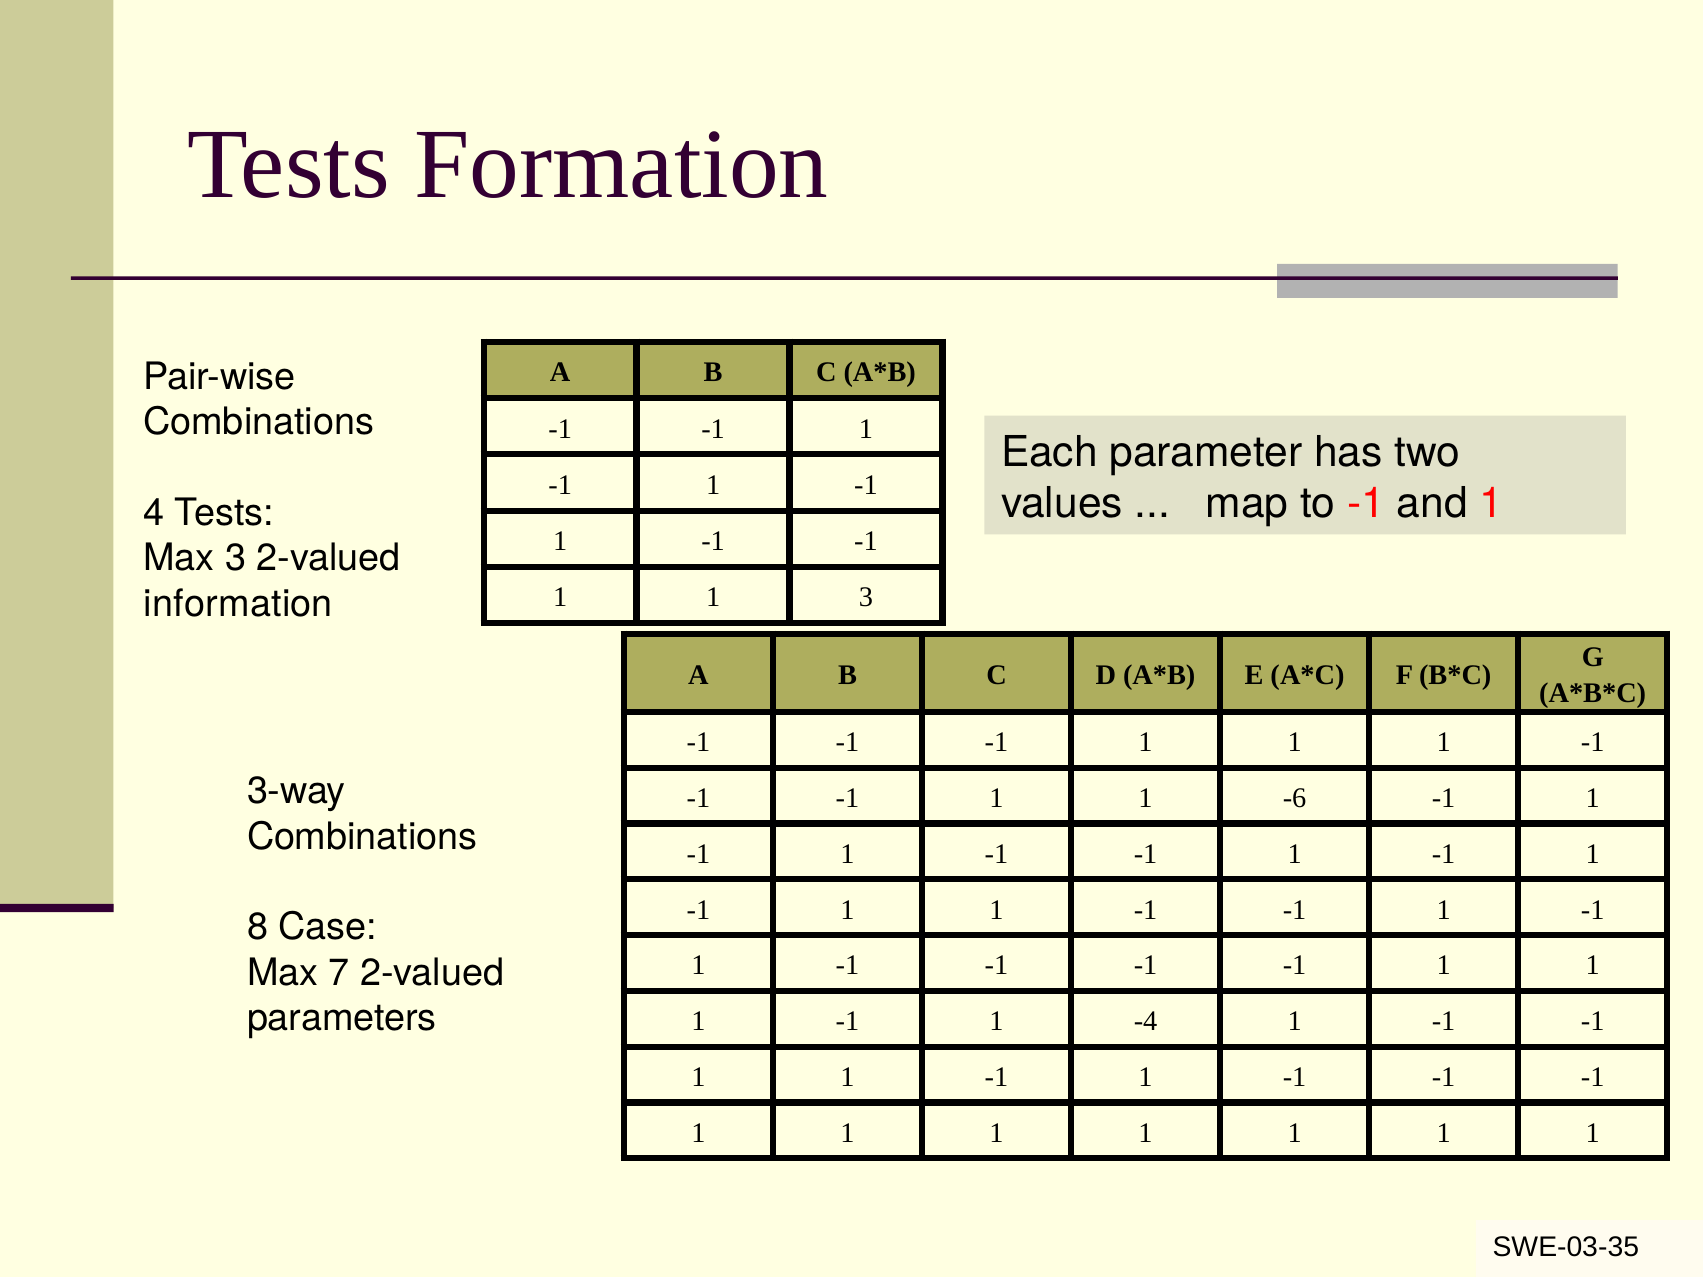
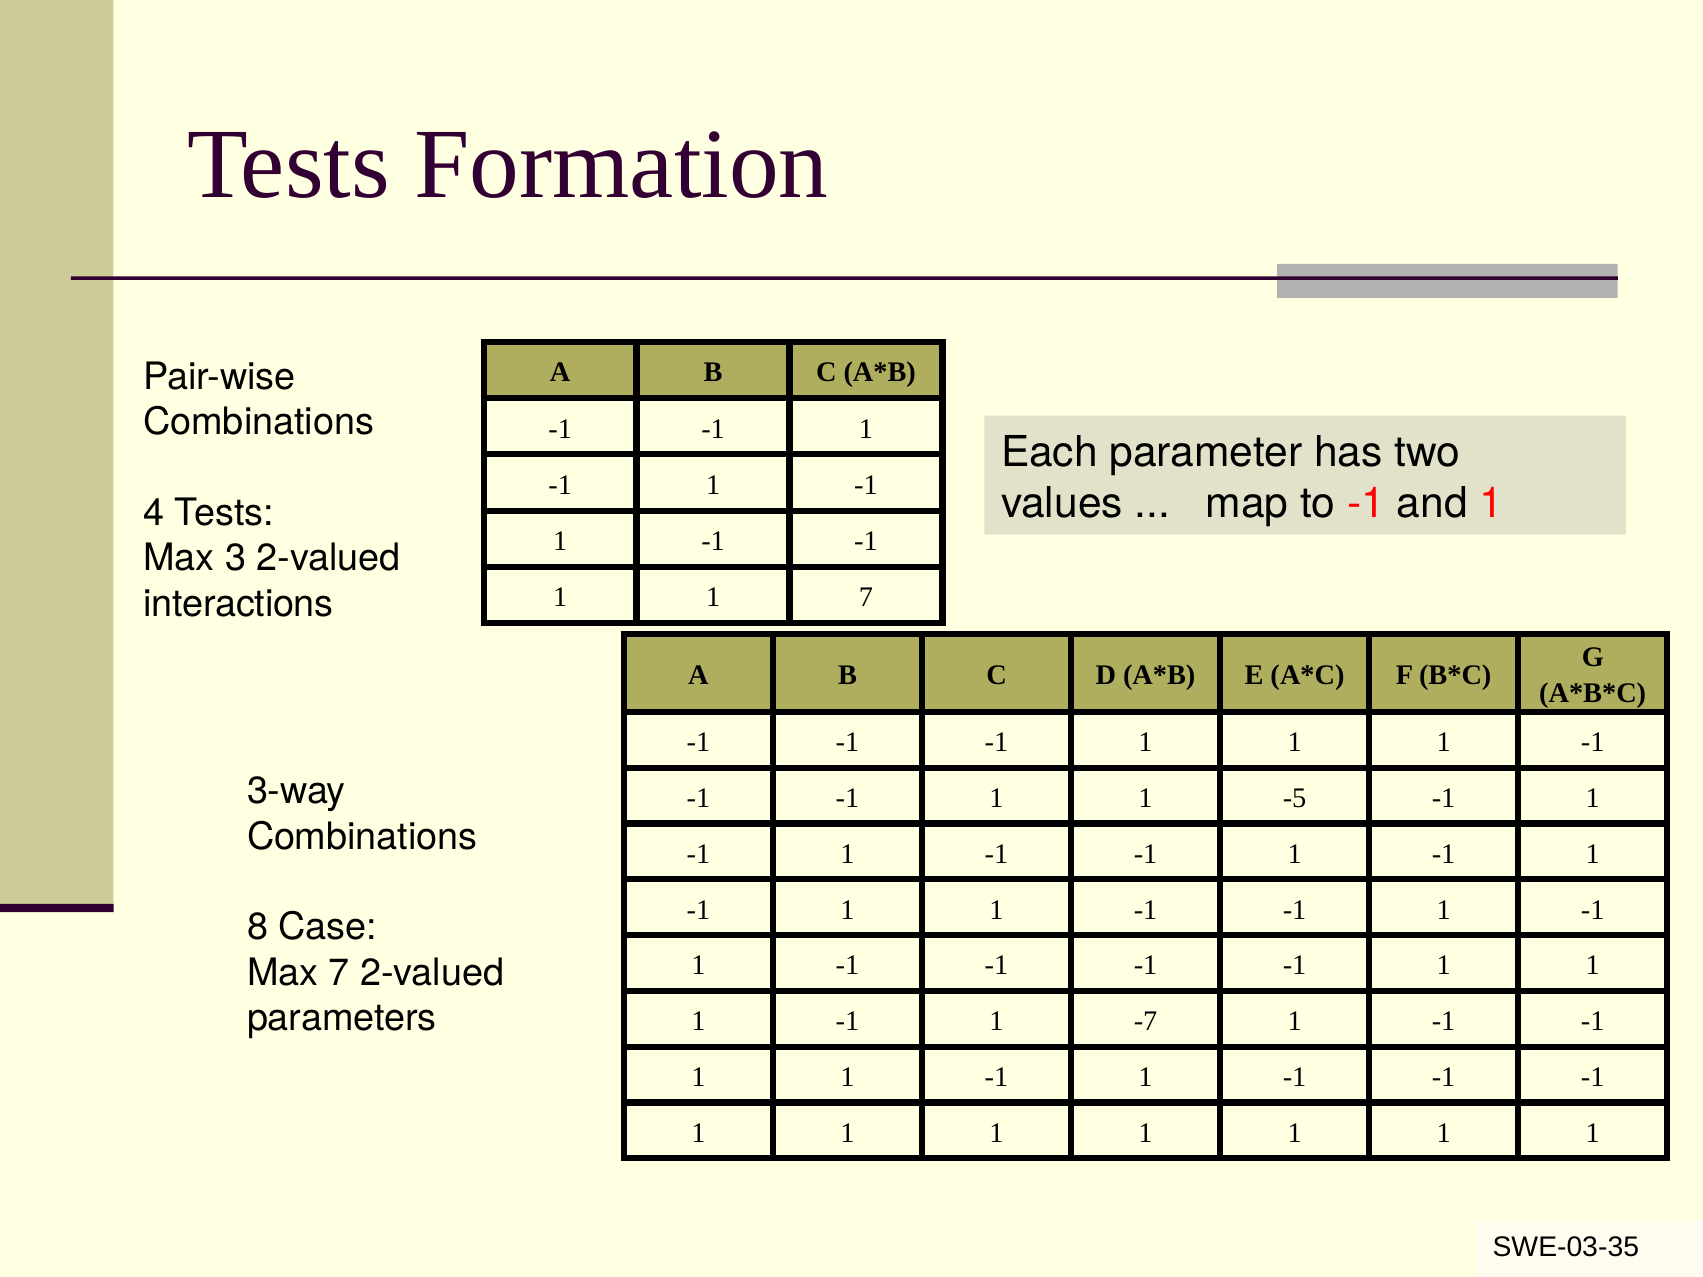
1 3: 3 -> 7 (866, 598)
information: information -> interactions (239, 604)
-6: -6 -> -5 (1295, 798)
-4: -4 -> -7 (1146, 1021)
